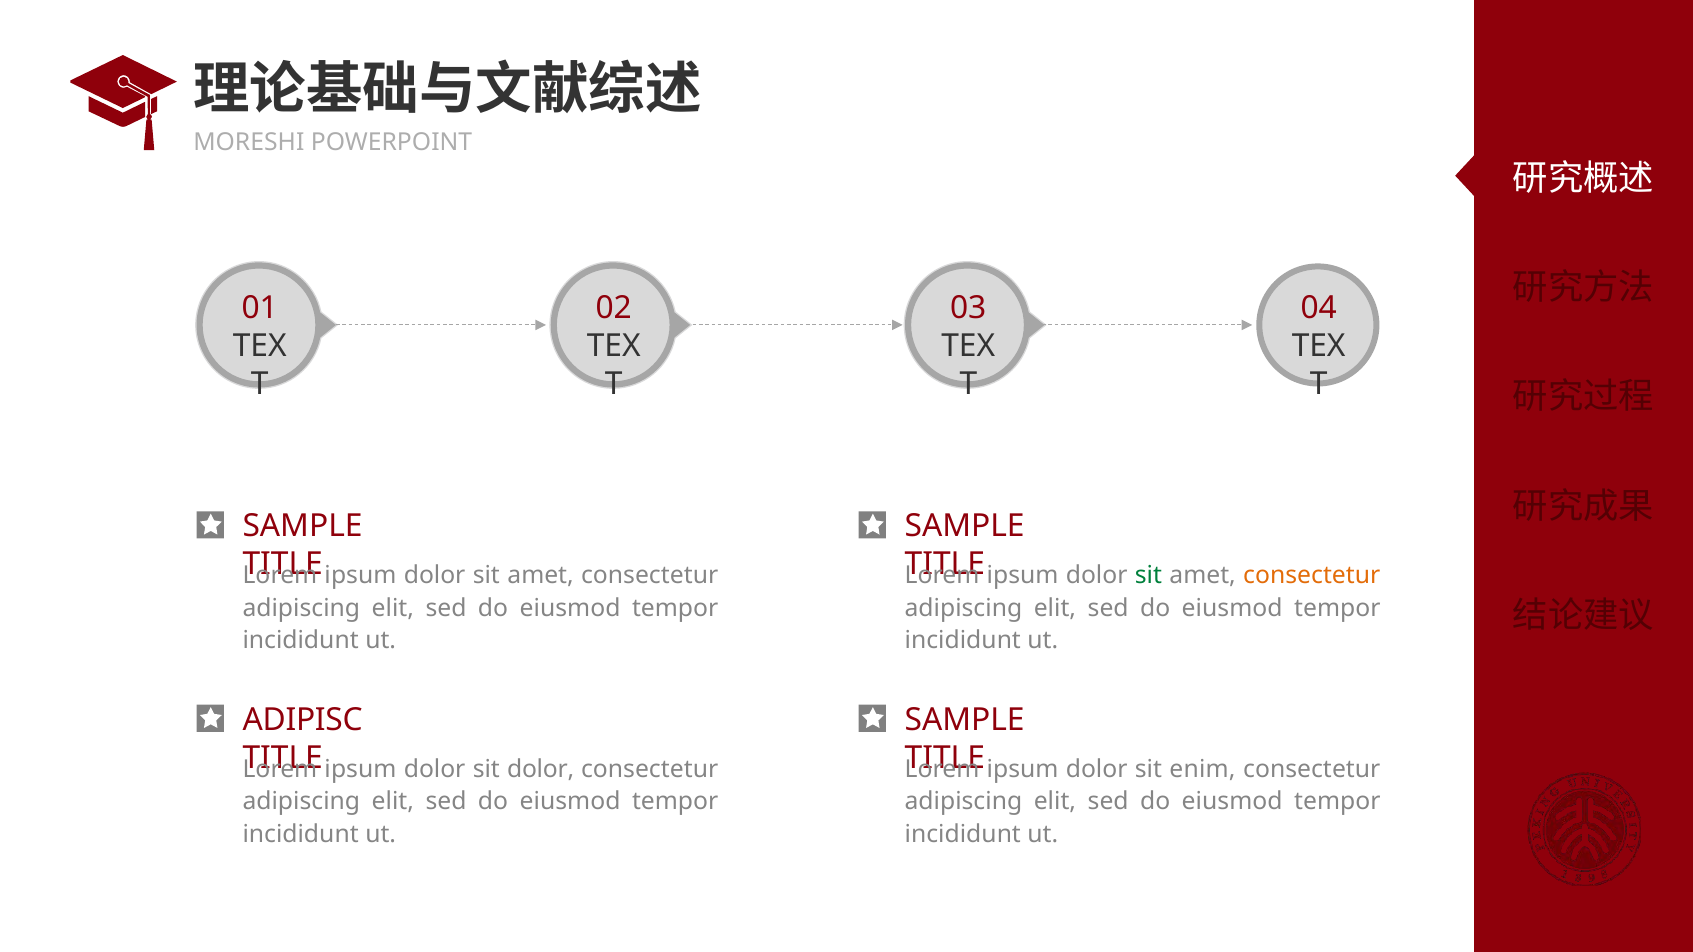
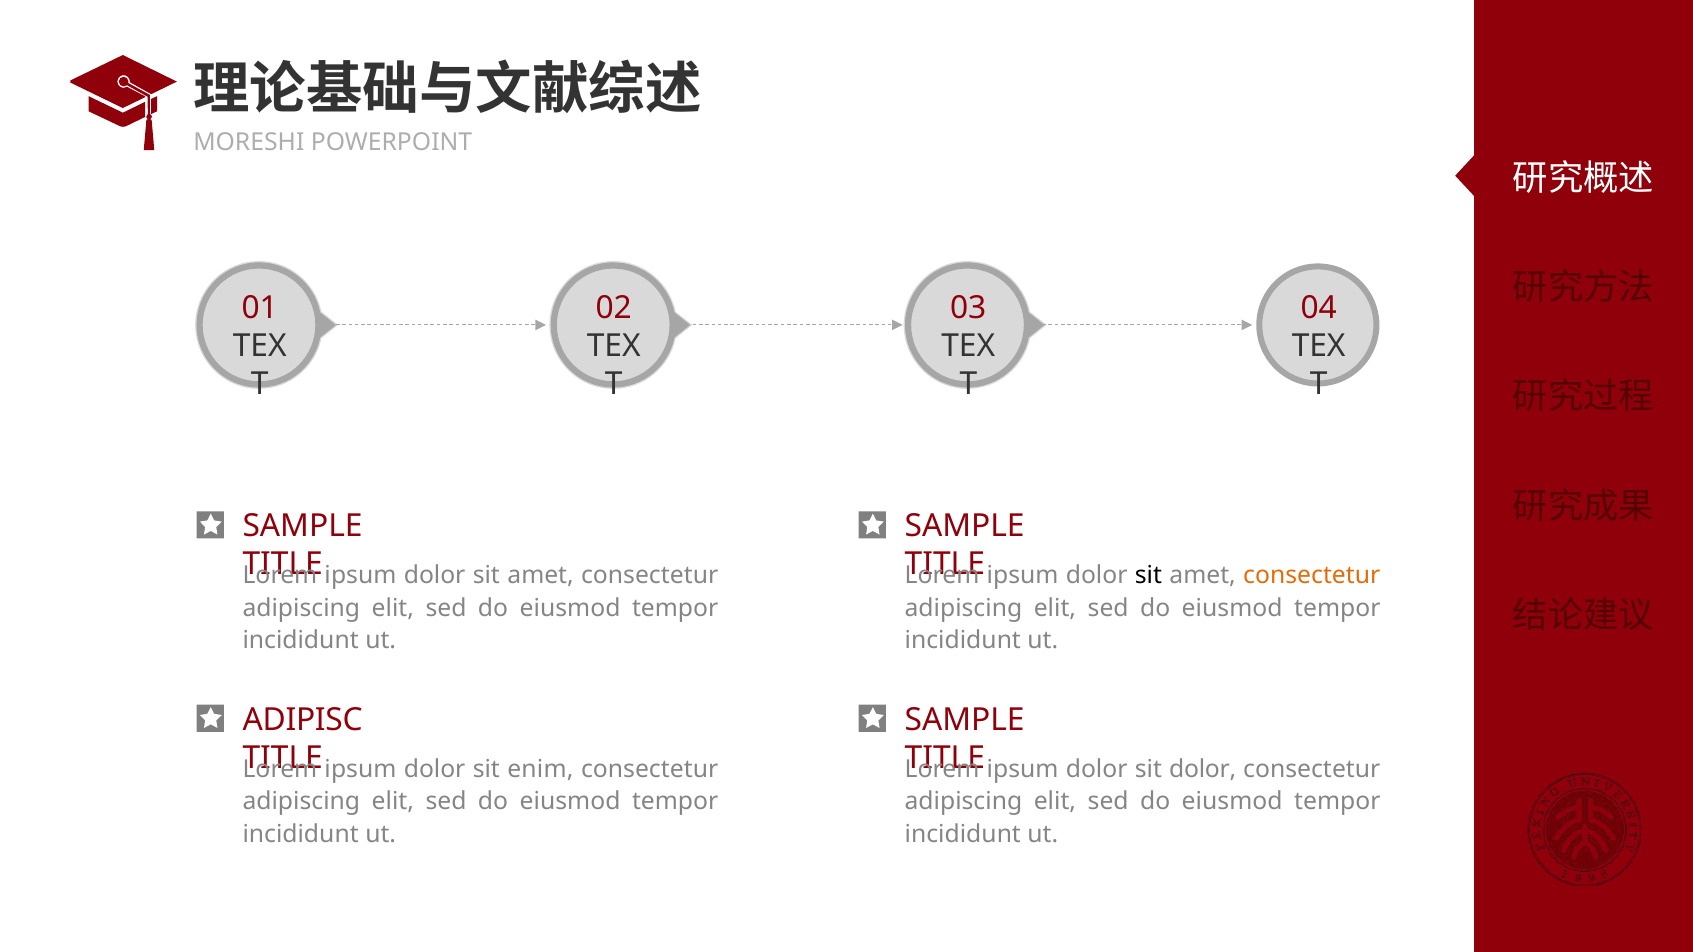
sit colour: green -> black (1148, 576)
sit dolor: dolor -> enim (540, 769)
sit enim: enim -> dolor (1203, 769)
